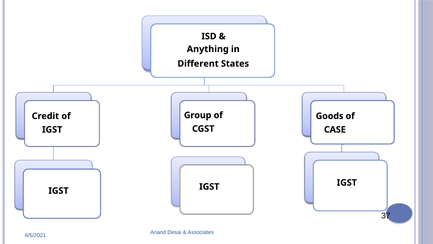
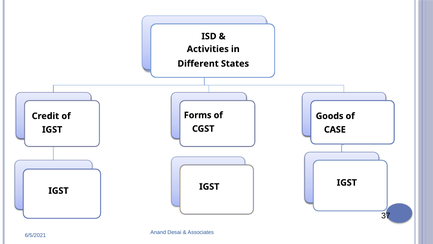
Anything: Anything -> Activities (208, 49)
Group: Group -> Forms (198, 115)
